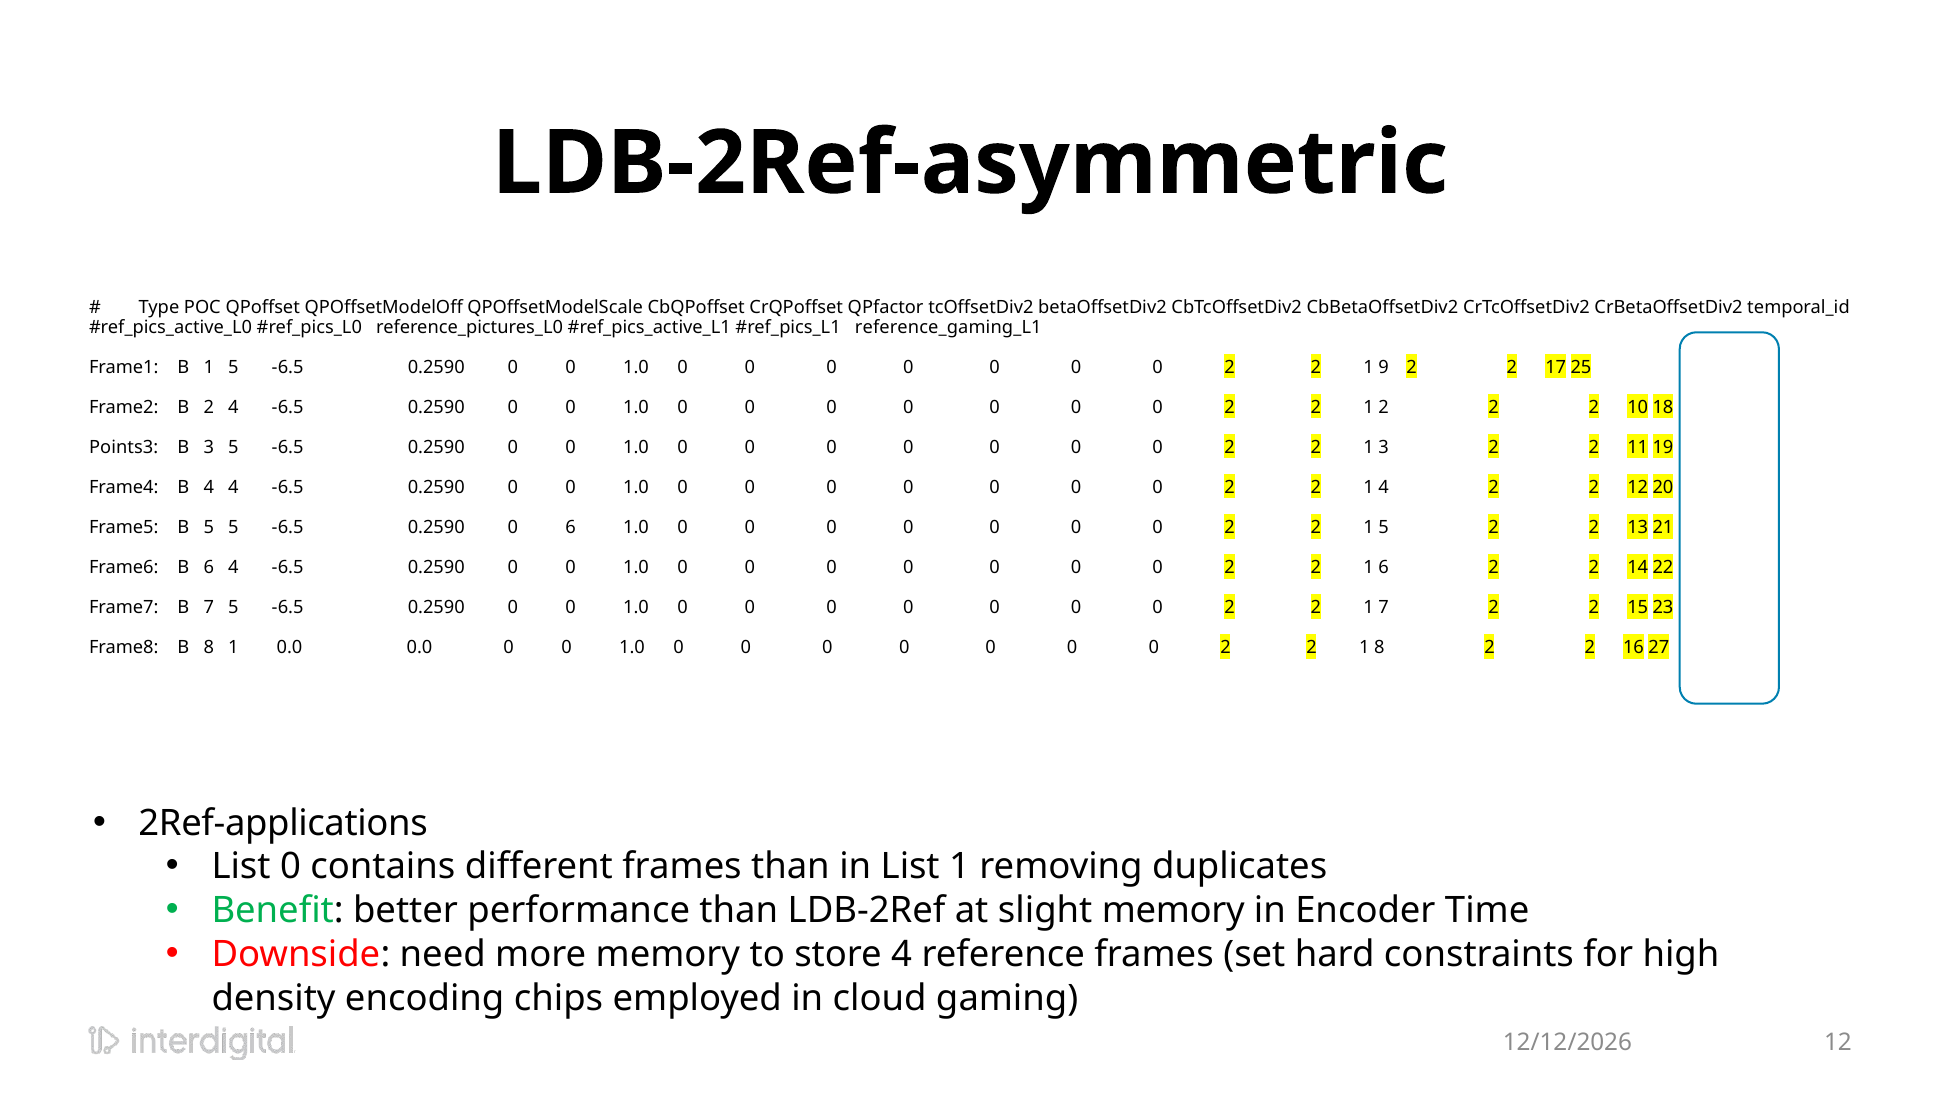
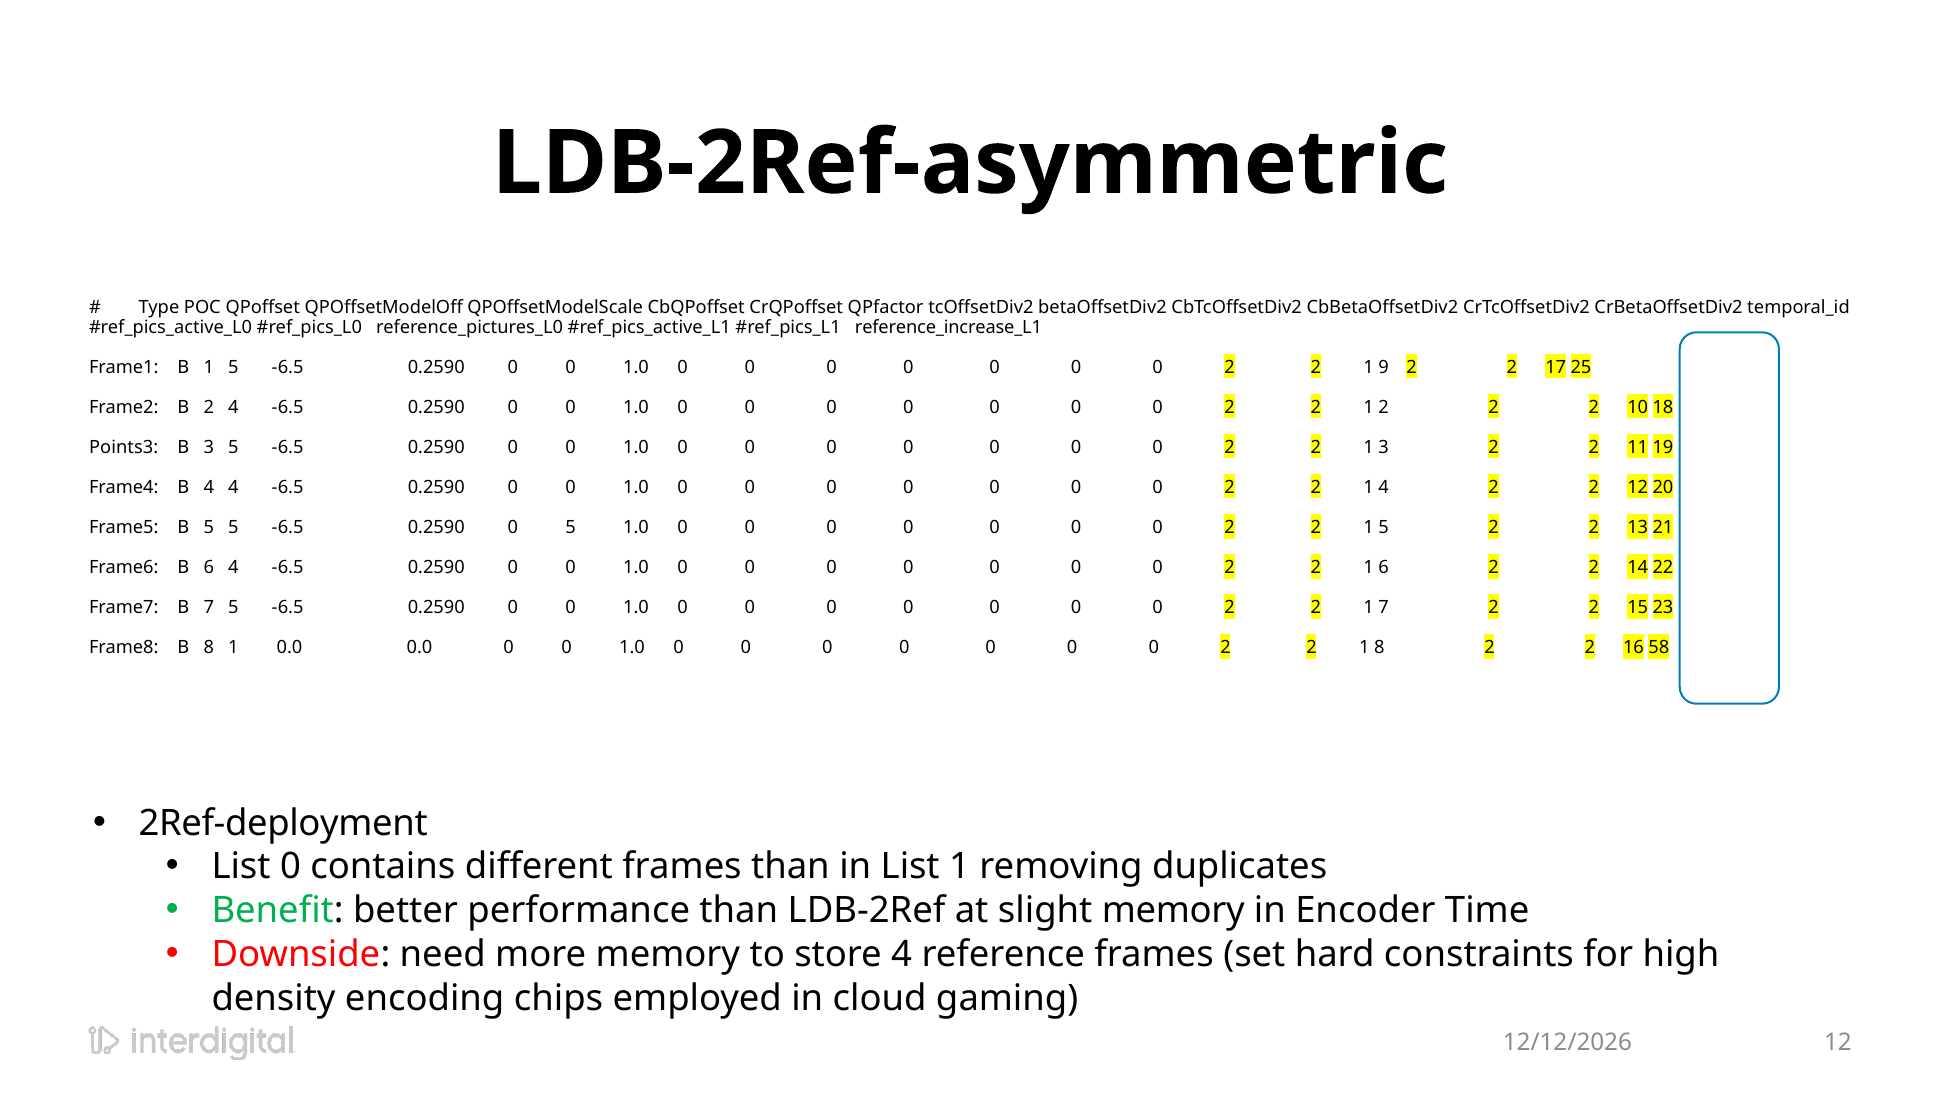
reference_gaming_L1: reference_gaming_L1 -> reference_increase_L1 (948, 327)
0 6: 6 -> 5 (571, 527)
27: 27 -> 58 (1659, 647)
2Ref-applications: 2Ref-applications -> 2Ref-deployment (283, 823)
